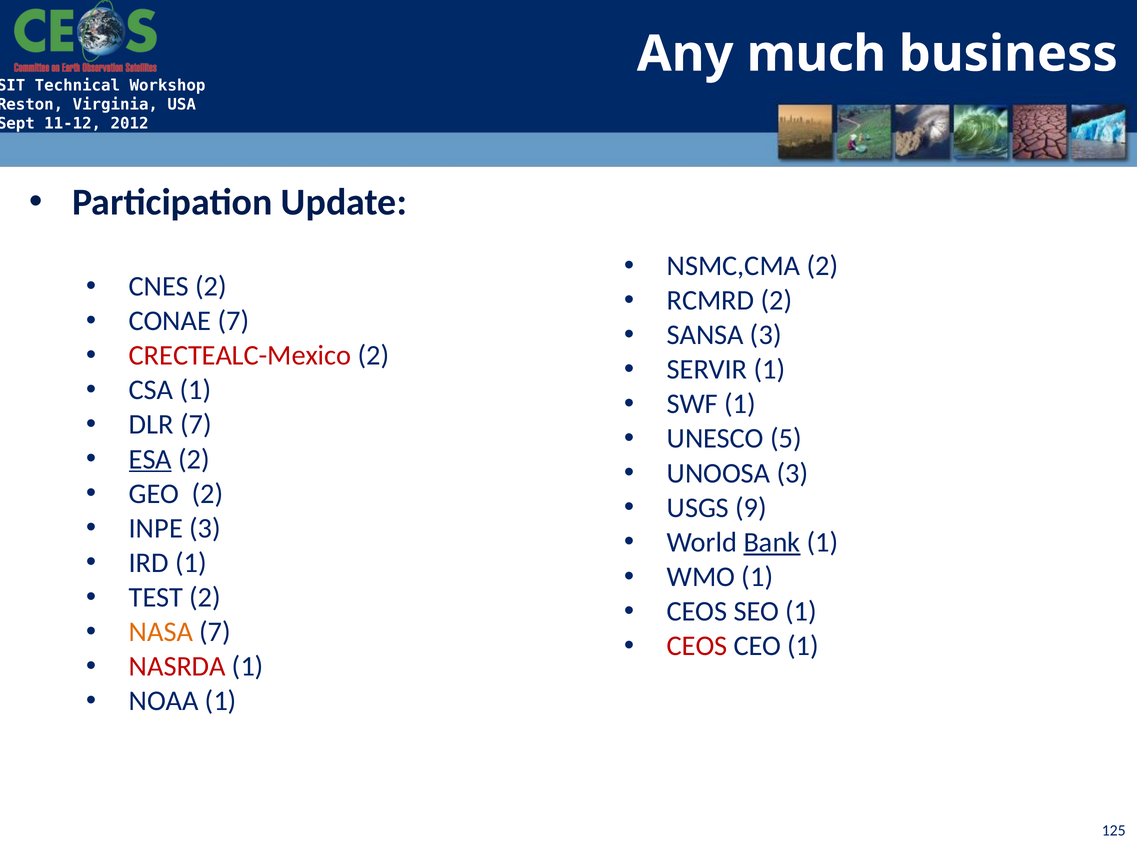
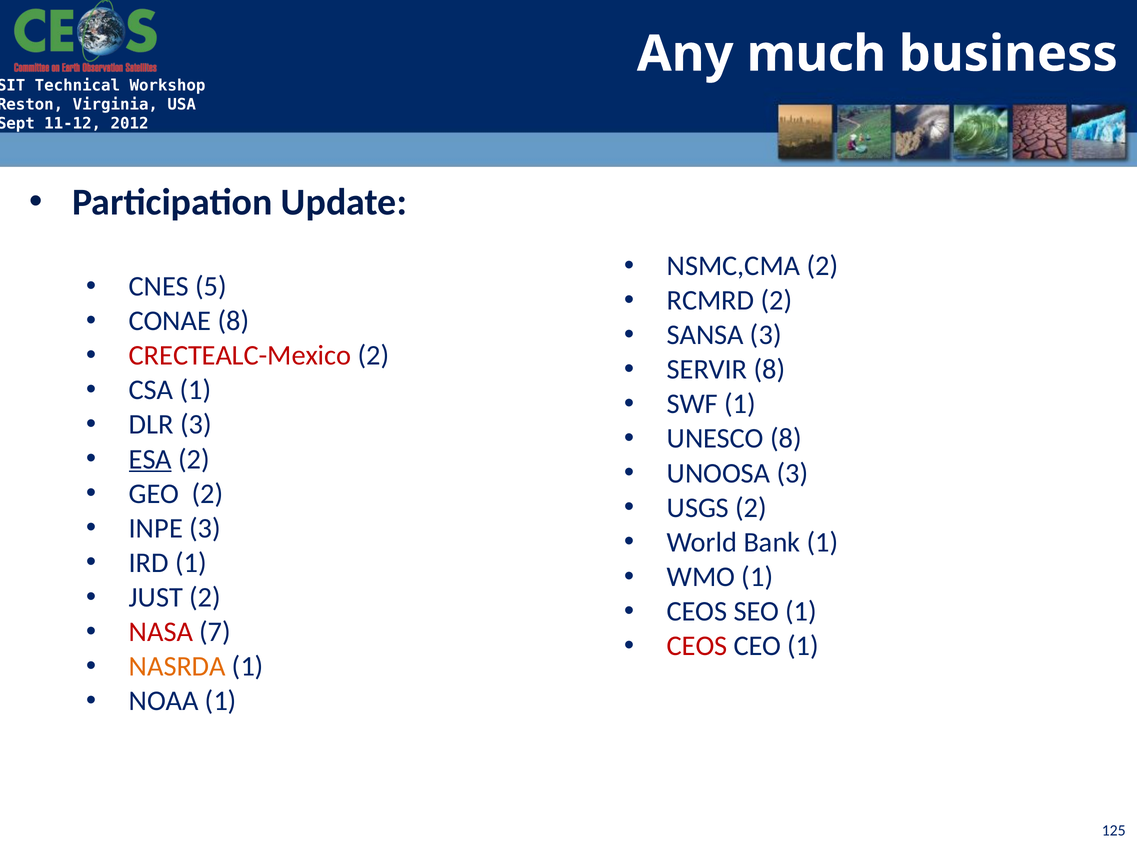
CNES 2: 2 -> 5 (211, 286)
CONAE 7: 7 -> 8 (233, 321)
SERVIR 1: 1 -> 8 (770, 369)
DLR 7: 7 -> 3 (196, 424)
UNESCO 5: 5 -> 8 (786, 438)
USGS 9: 9 -> 2 (751, 508)
Bank underline: present -> none (772, 542)
TEST: TEST -> JUST (156, 597)
NASA colour: orange -> red (161, 632)
NASRDA colour: red -> orange (177, 666)
